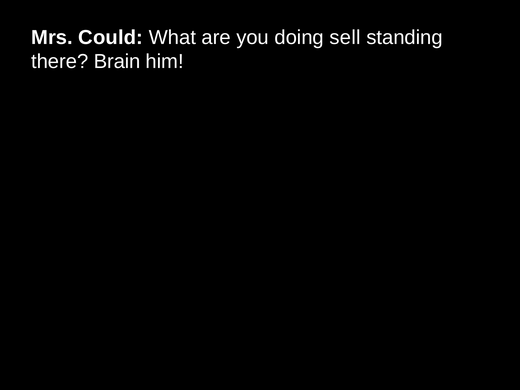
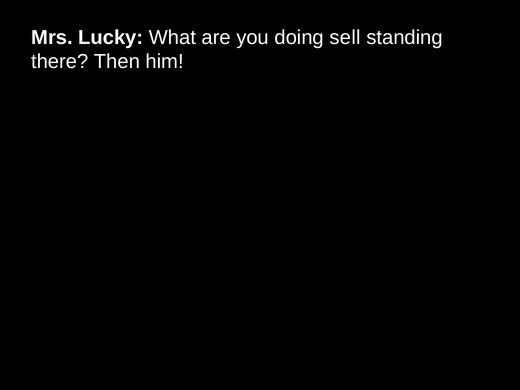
Could: Could -> Lucky (111, 37)
Brain: Brain -> Then (117, 62)
